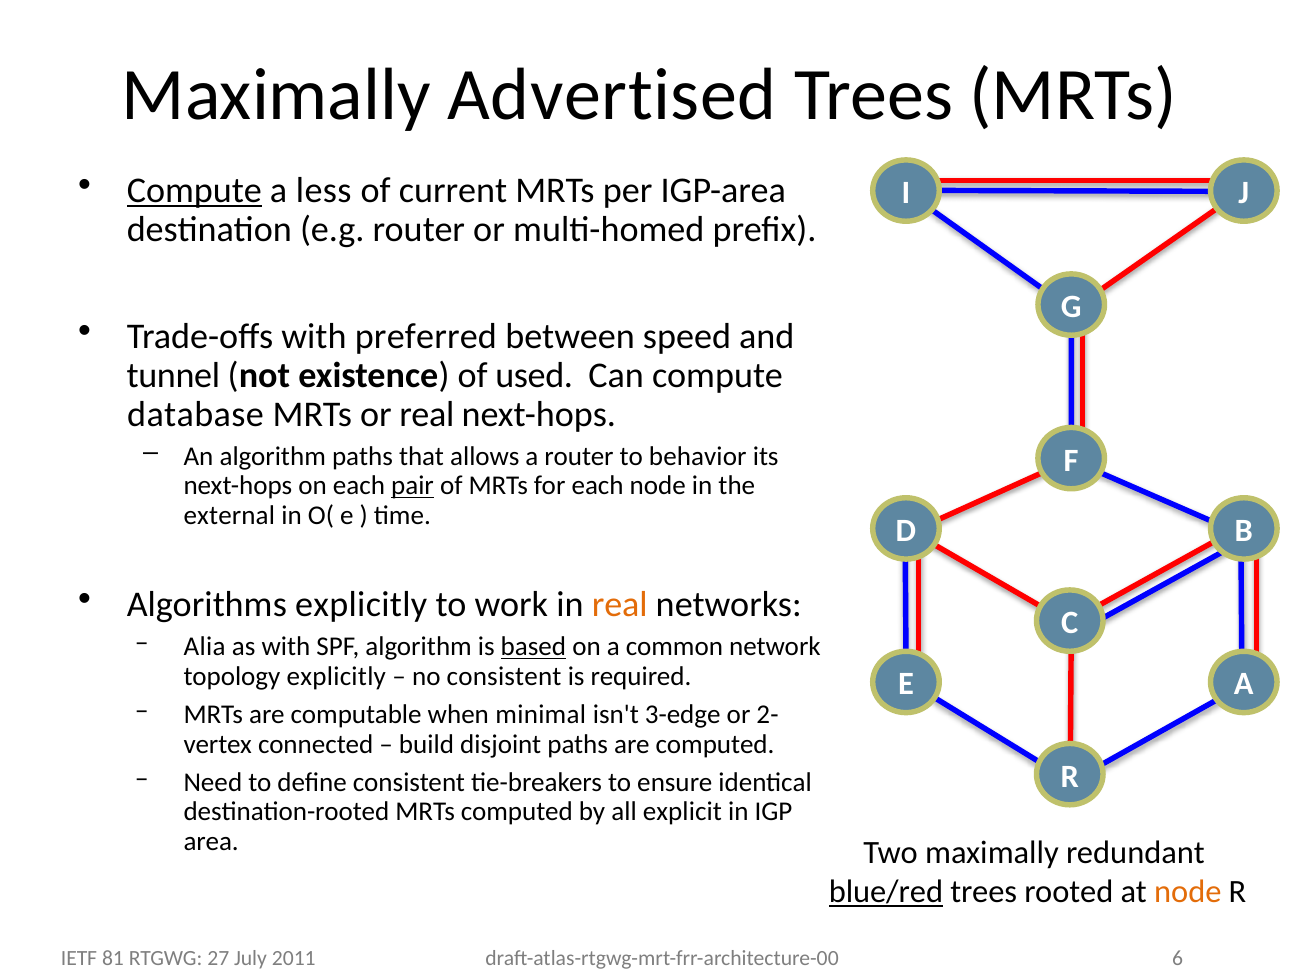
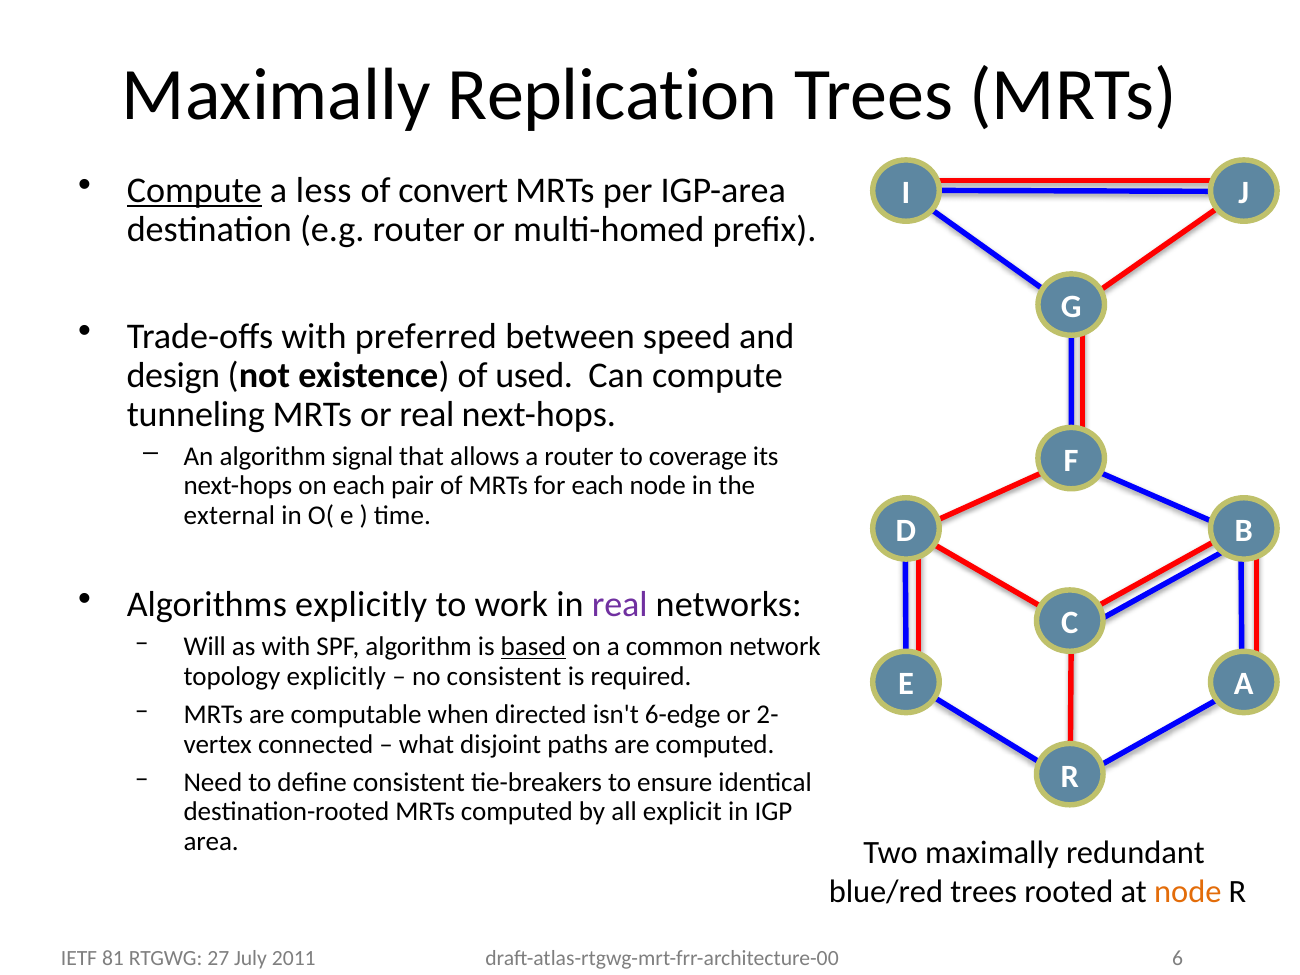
Advertised: Advertised -> Replication (613, 95)
current: current -> convert (453, 191)
tunnel: tunnel -> design (173, 376)
database: database -> tunneling (196, 415)
algorithm paths: paths -> signal (363, 457)
behavior: behavior -> coverage (698, 457)
pair underline: present -> none (413, 486)
real colour: orange -> purple (620, 605)
Alia: Alia -> Will (205, 647)
minimal: minimal -> directed (541, 715)
3-edge: 3-edge -> 6-edge (683, 715)
build: build -> what (427, 744)
blue/red underline: present -> none (886, 892)
